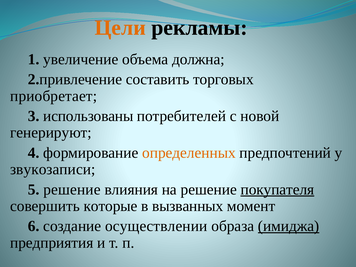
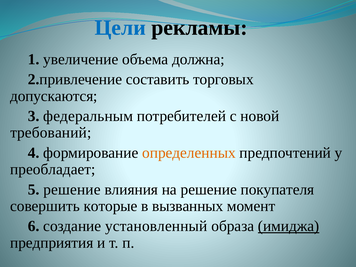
Цели colour: orange -> blue (120, 28)
приобретает: приобретает -> допускаются (54, 96)
использованы: использованы -> федеральным (88, 116)
генерируют: генерируют -> требований (51, 133)
звукозаписи: звукозаписи -> преобладает (53, 169)
покупателя underline: present -> none (277, 189)
осуществлении: осуществлении -> установленный (156, 226)
